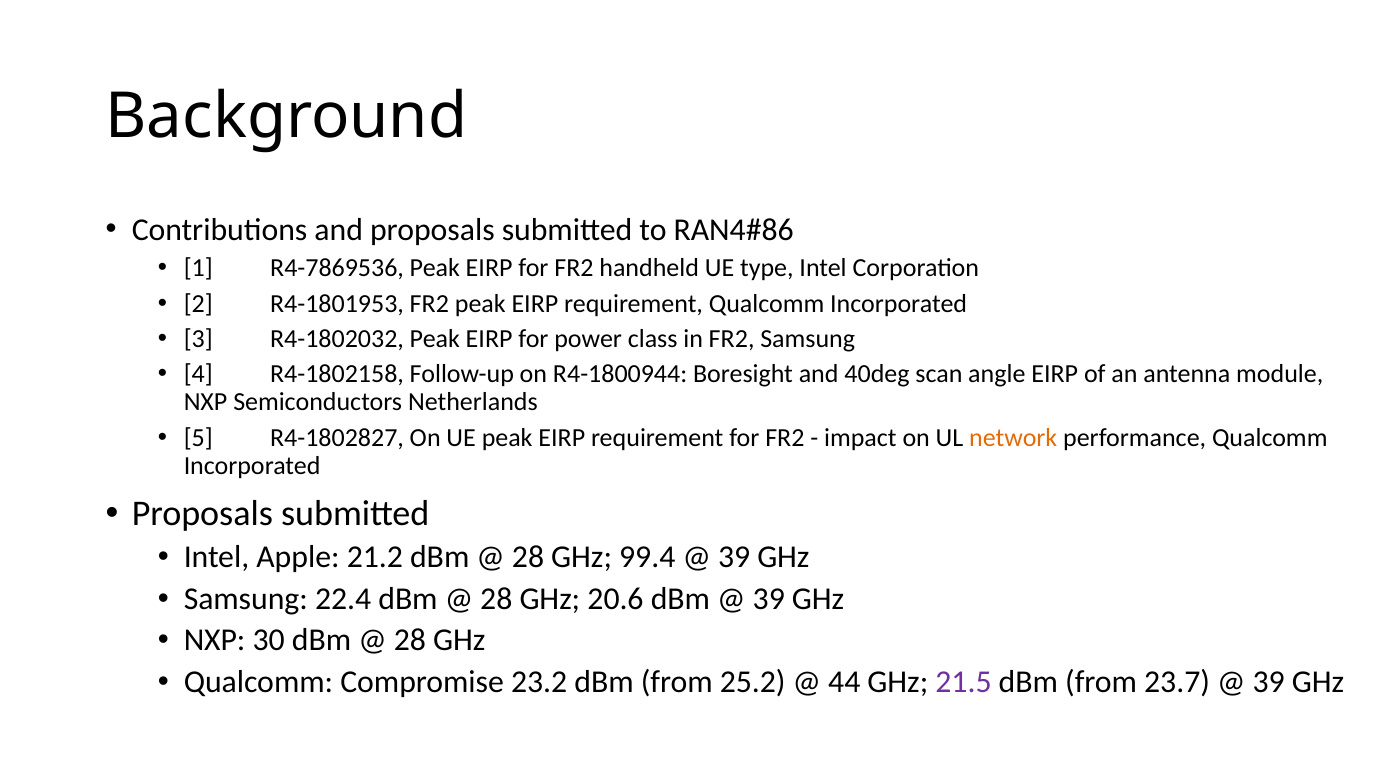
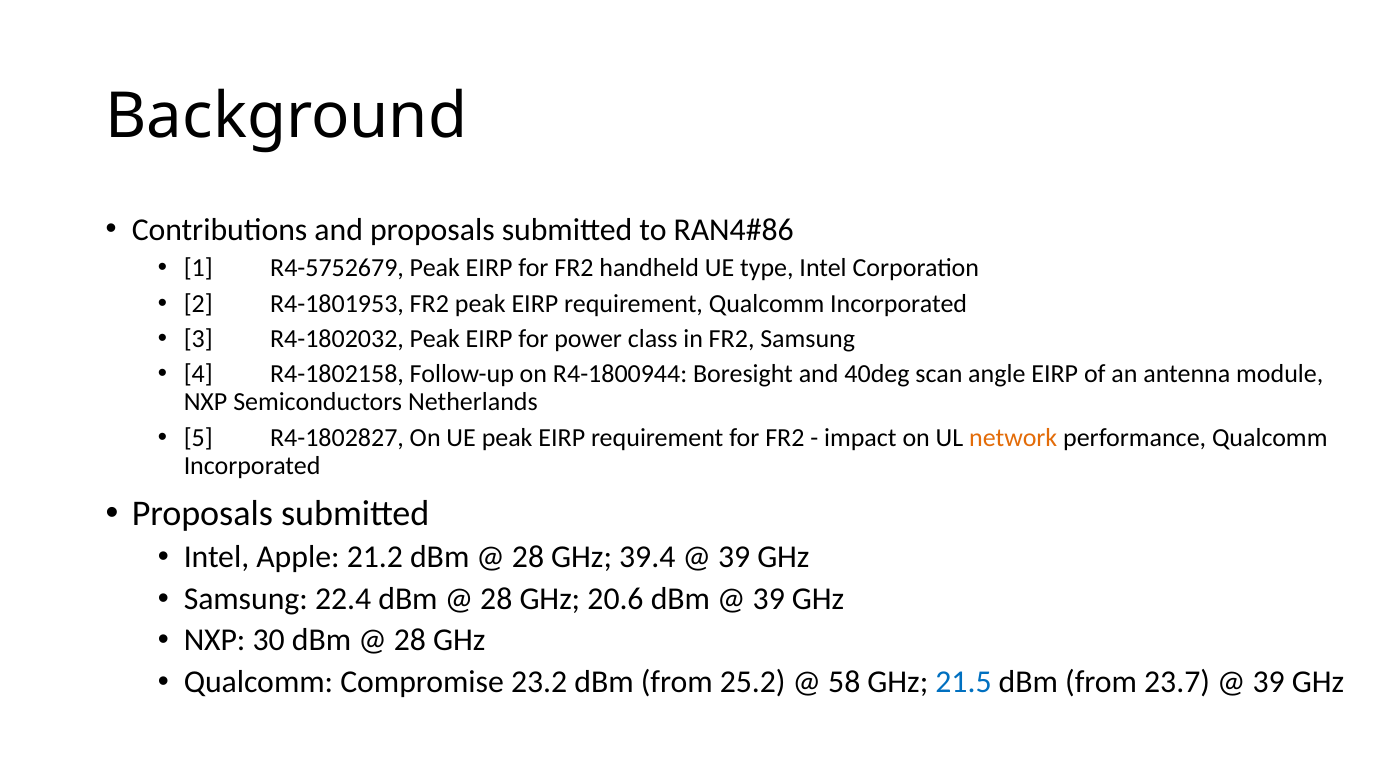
R4-7869536: R4-7869536 -> R4-5752679 (337, 268)
99.4: 99.4 -> 39.4 (647, 558)
44: 44 -> 58 (844, 682)
21.5 colour: purple -> blue (964, 682)
